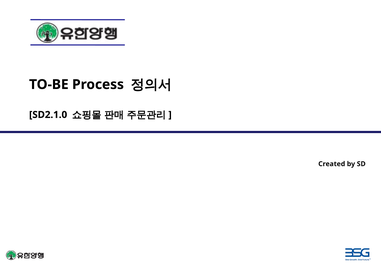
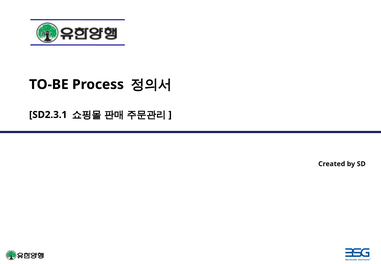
SD2.1.0: SD2.1.0 -> SD2.3.1 (48, 115)
